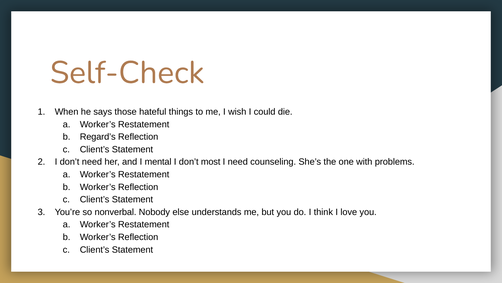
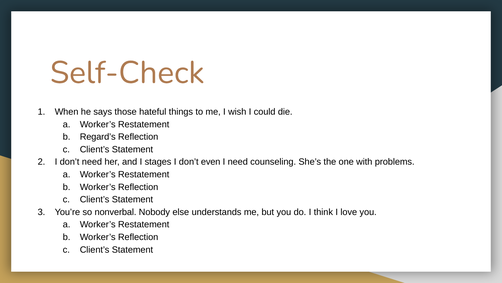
mental: mental -> stages (158, 162)
most: most -> even (211, 162)
